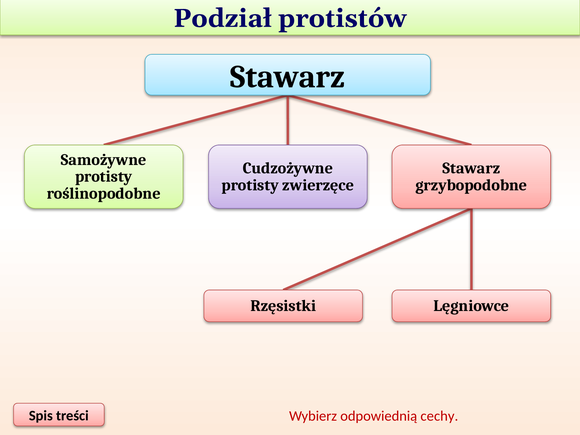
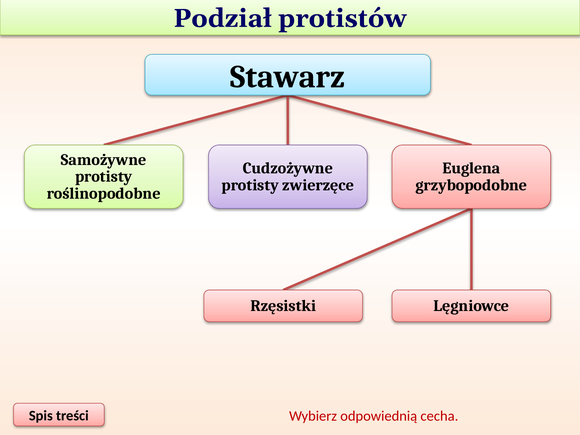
Stawarz: Stawarz -> Euglena (471, 168)
cechy: cechy -> cecha (439, 416)
